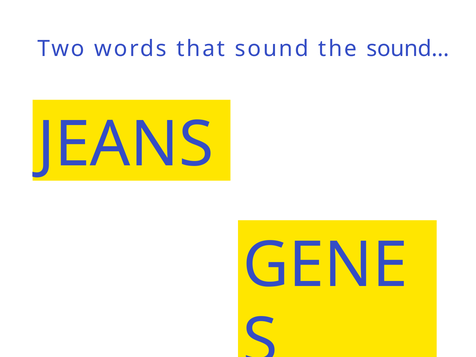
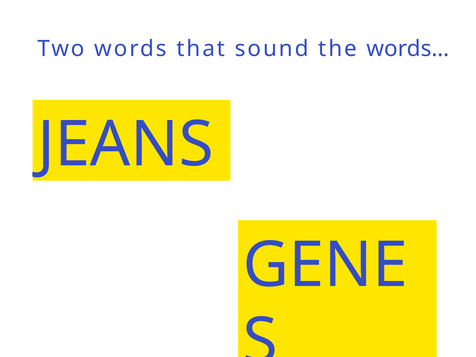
sound…: sound… -> words… (408, 49)
